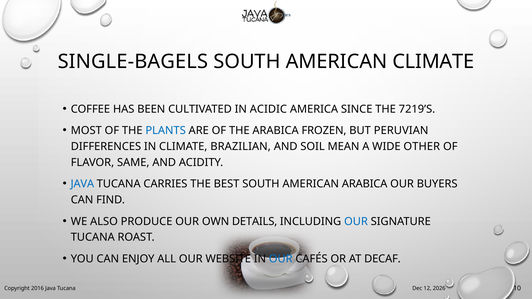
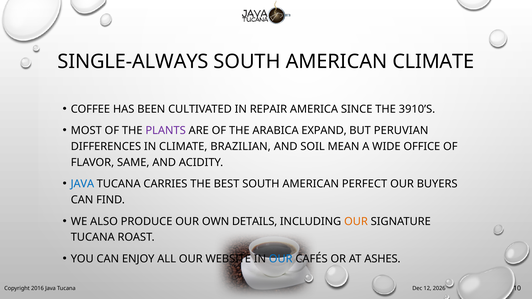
SINGLE-BAGELS: SINGLE-BAGELS -> SINGLE-ALWAYS (133, 62)
ACIDIC: ACIDIC -> REPAIR (268, 109)
7219’S: 7219’S -> 3910’S (417, 109)
PLANTS colour: blue -> purple (166, 131)
FROZEN: FROZEN -> EXPAND (324, 131)
OTHER: OTHER -> OFFICE (422, 147)
AMERICAN ARABICA: ARABICA -> PERFECT (365, 184)
OUR colour: blue -> orange (356, 222)
DECAF: DECAF -> ASHES (382, 259)
